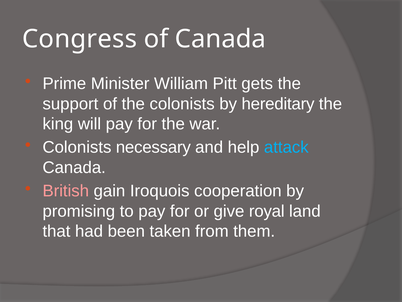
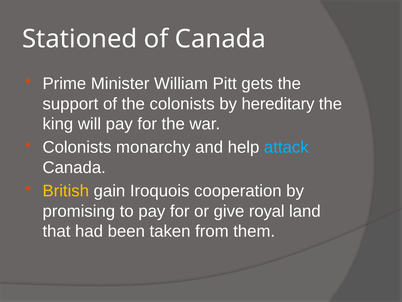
Congress: Congress -> Stationed (80, 39)
necessary: necessary -> monarchy (153, 147)
British colour: pink -> yellow (66, 191)
